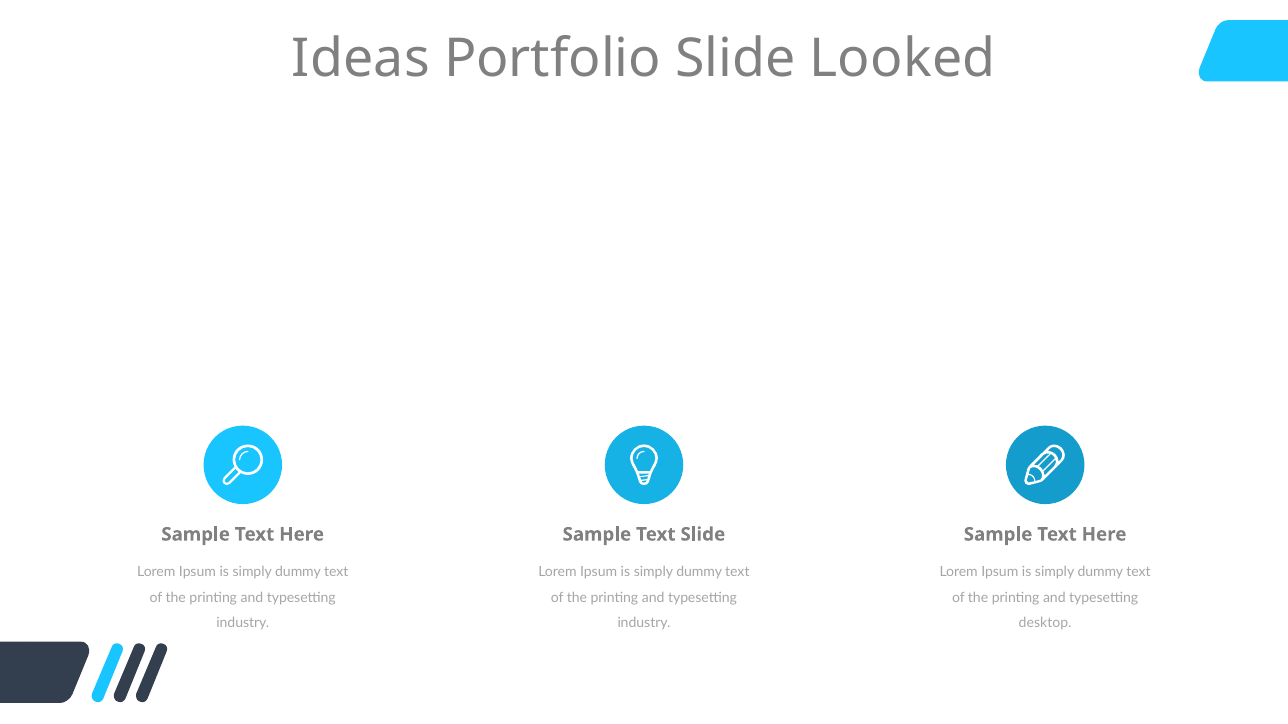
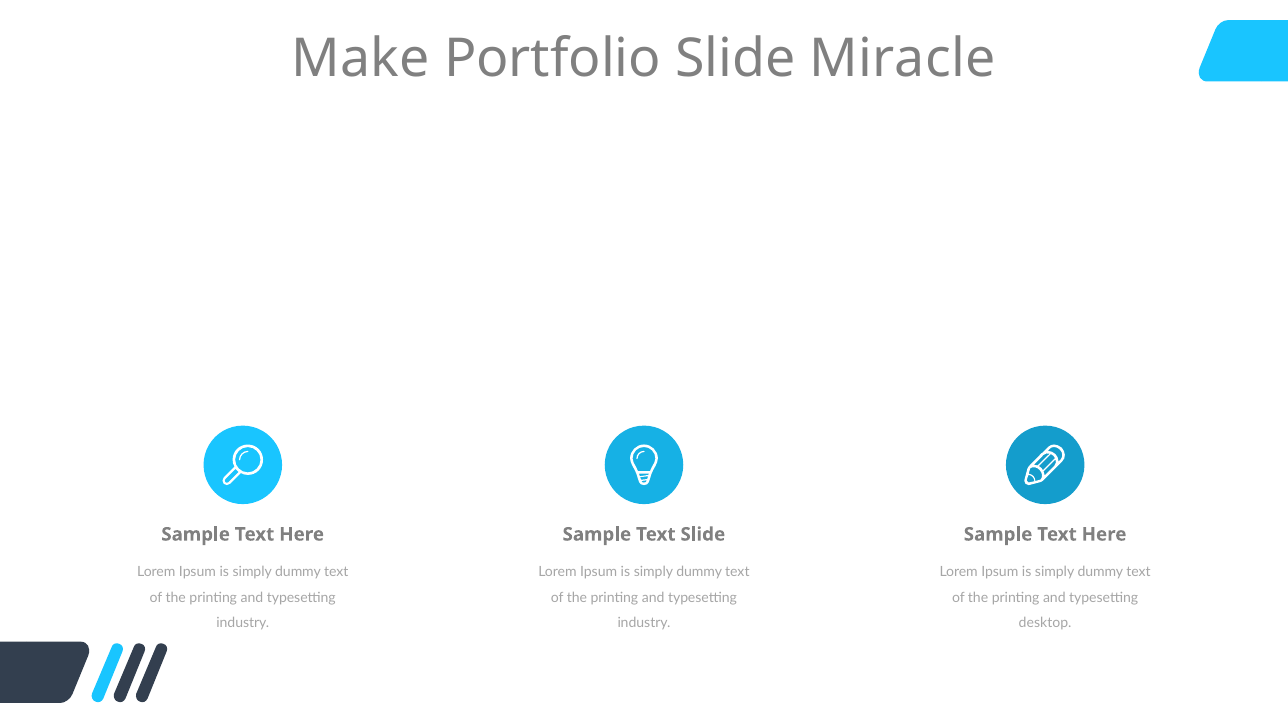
Ideas: Ideas -> Make (361, 59)
Looked: Looked -> Miracle (902, 59)
